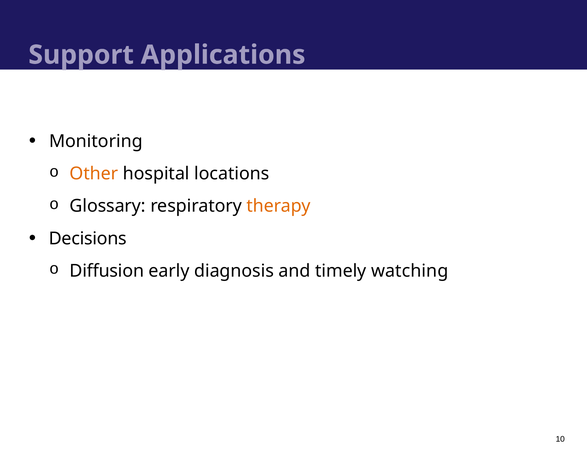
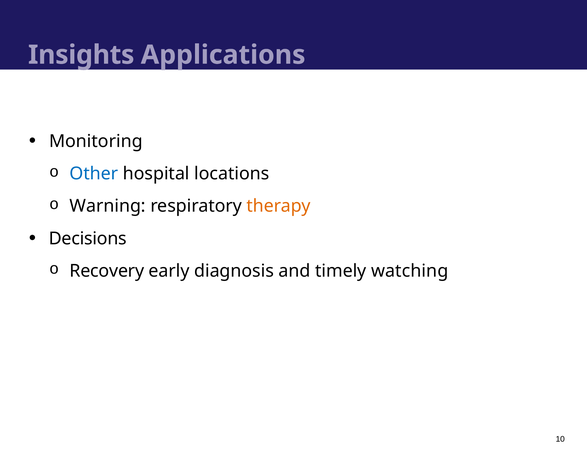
Support: Support -> Insights (81, 55)
Other colour: orange -> blue (94, 174)
Glossary: Glossary -> Warning (108, 206)
Diffusion: Diffusion -> Recovery (107, 271)
